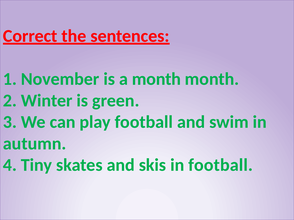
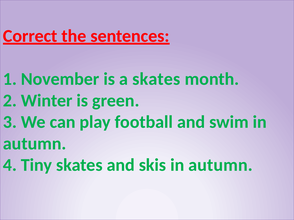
a month: month -> skates (156, 79)
skis in football: football -> autumn (221, 165)
